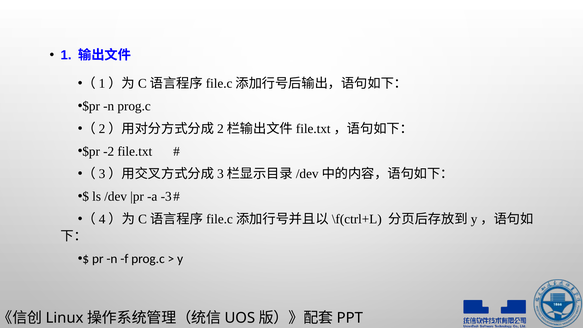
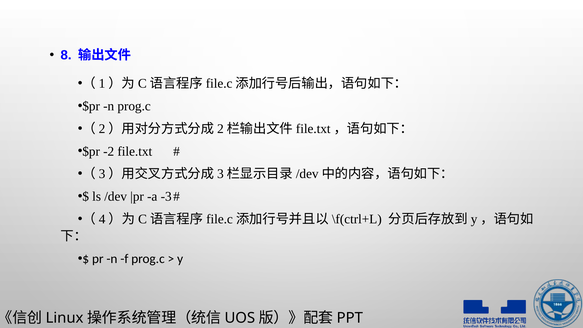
1: 1 -> 8 (66, 55)
